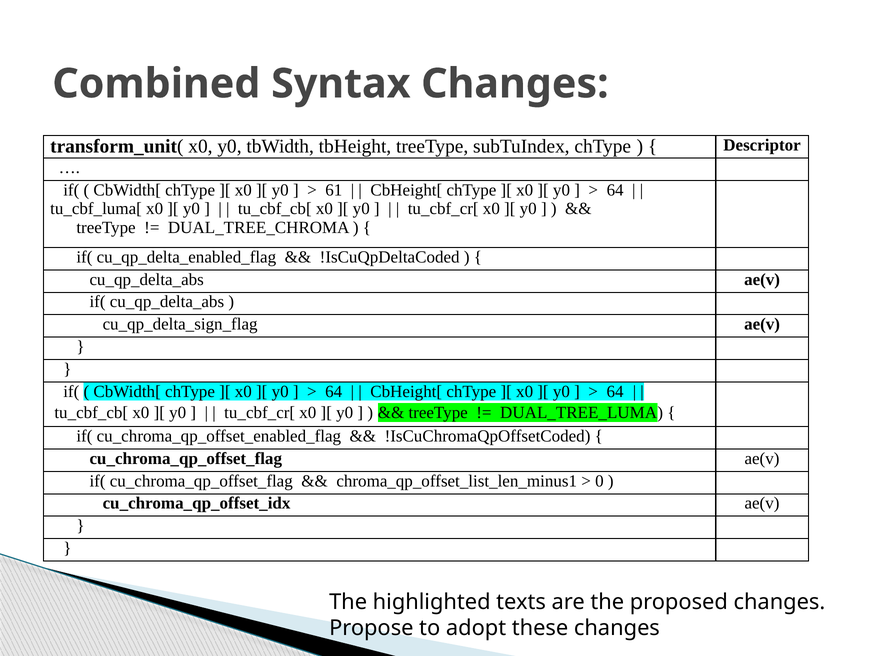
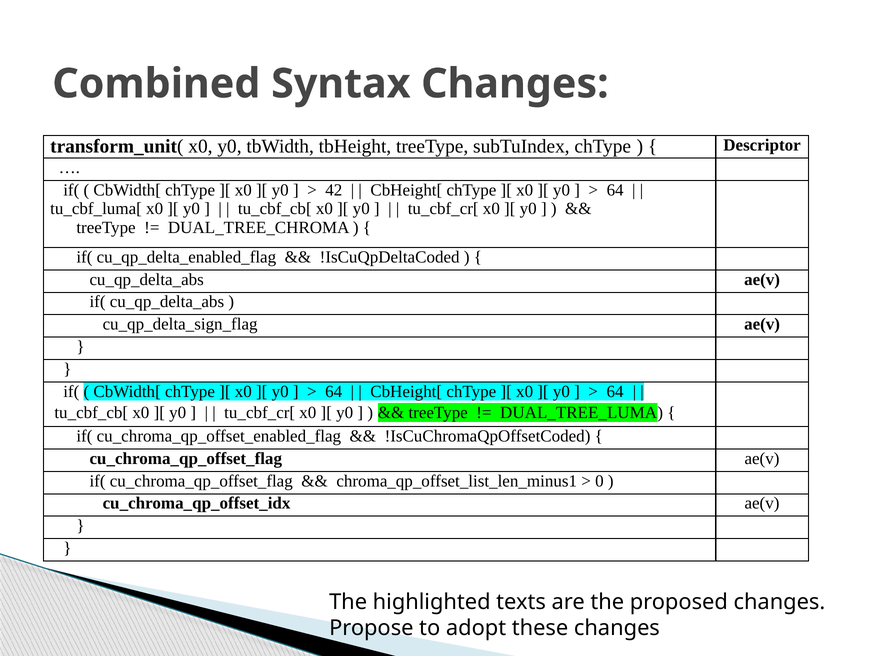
61: 61 -> 42 (334, 190)
